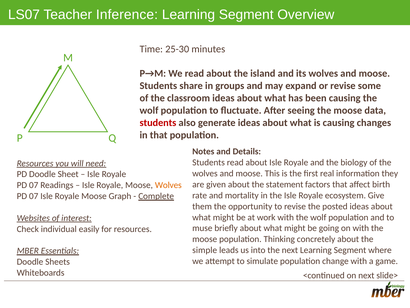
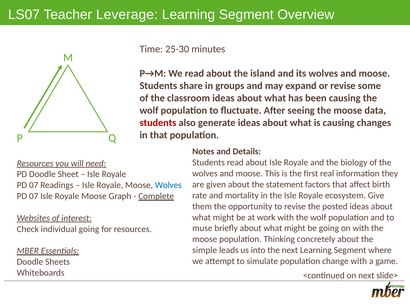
Inference: Inference -> Leverage (127, 15)
Wolves colour: orange -> blue (168, 185)
individual easily: easily -> going (89, 229)
